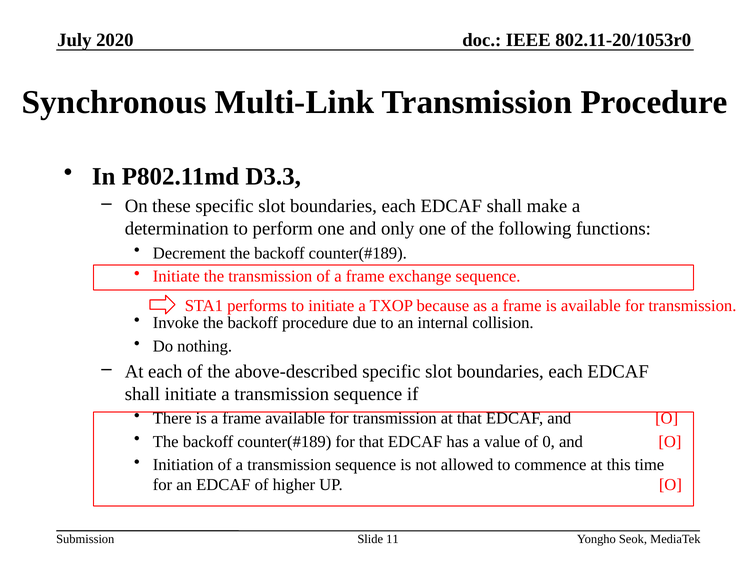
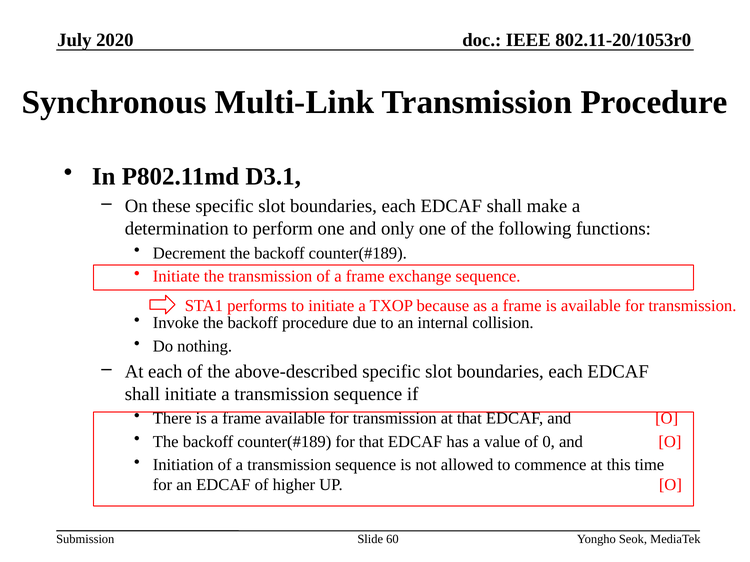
D3.3: D3.3 -> D3.1 (273, 177)
11: 11 -> 60 (392, 539)
